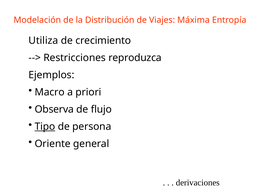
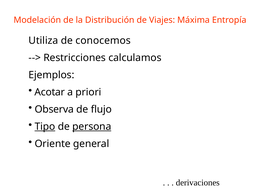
crecimiento: crecimiento -> conocemos (103, 41)
reproduzca: reproduzca -> calculamos (135, 58)
Macro: Macro -> Acotar (50, 92)
persona underline: none -> present (92, 127)
